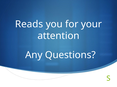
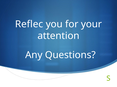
Reads: Reads -> Reflec (29, 24)
